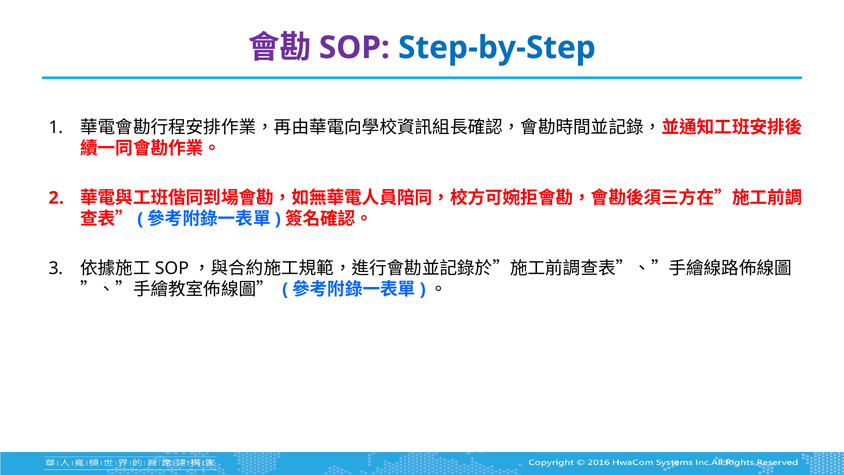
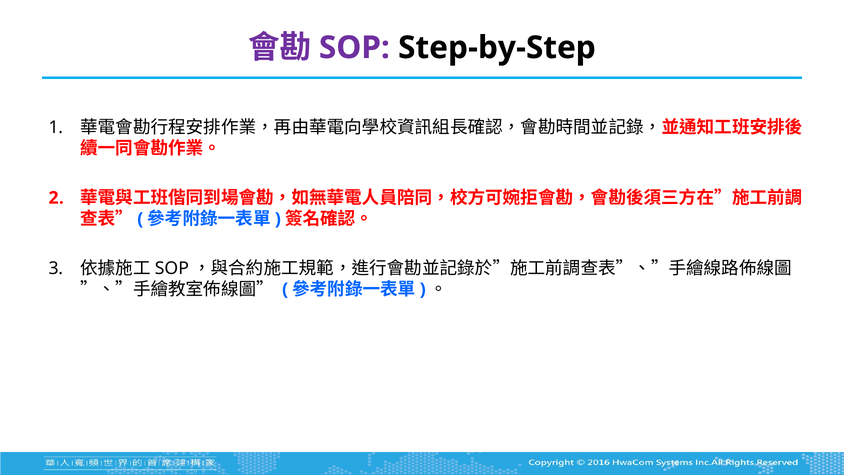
Step-by-Step colour: blue -> black (497, 48)
